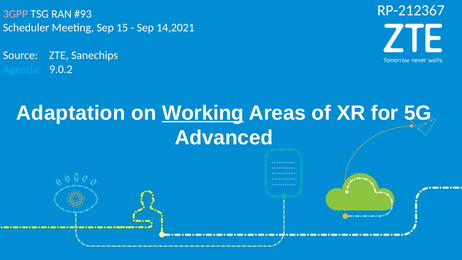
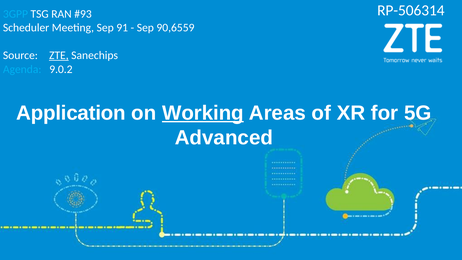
RP-212367: RP-212367 -> RP-506314 (411, 10)
3GPP colour: pink -> light blue (15, 14)
15: 15 -> 91 (122, 28)
14,2021: 14,2021 -> 90,6559 (175, 28)
ZTE underline: none -> present (59, 55)
Adaptation: Adaptation -> Application (71, 113)
